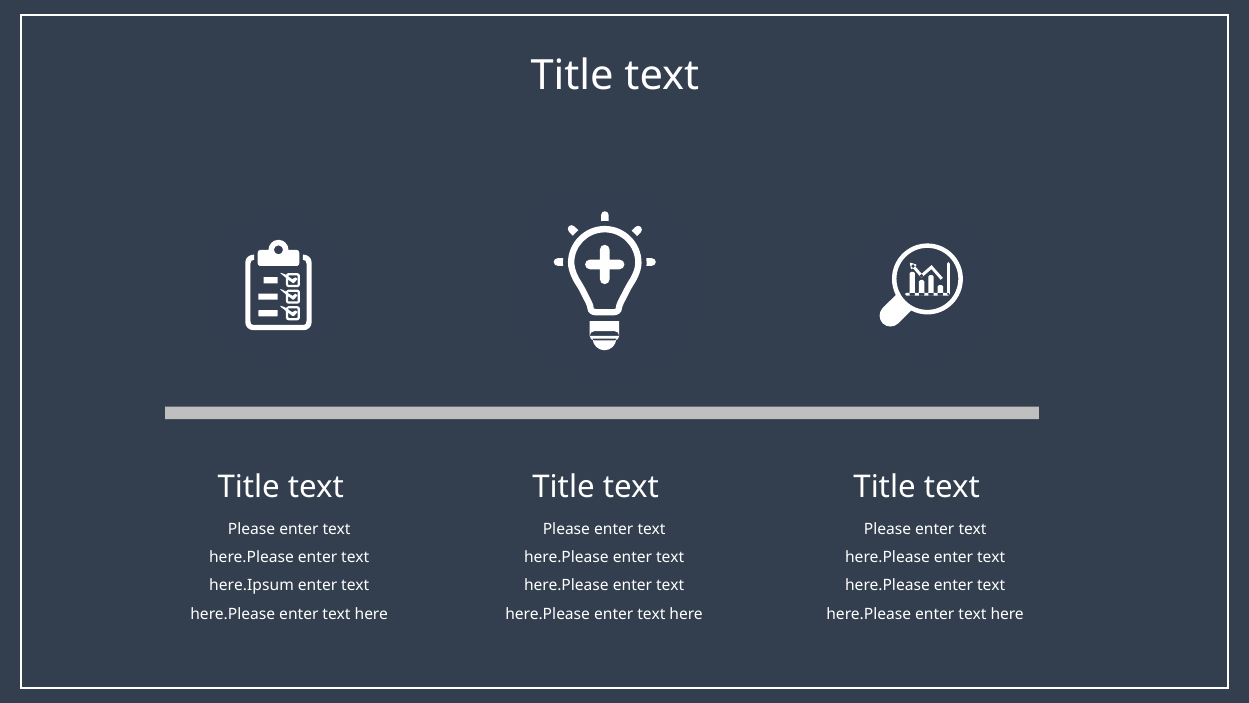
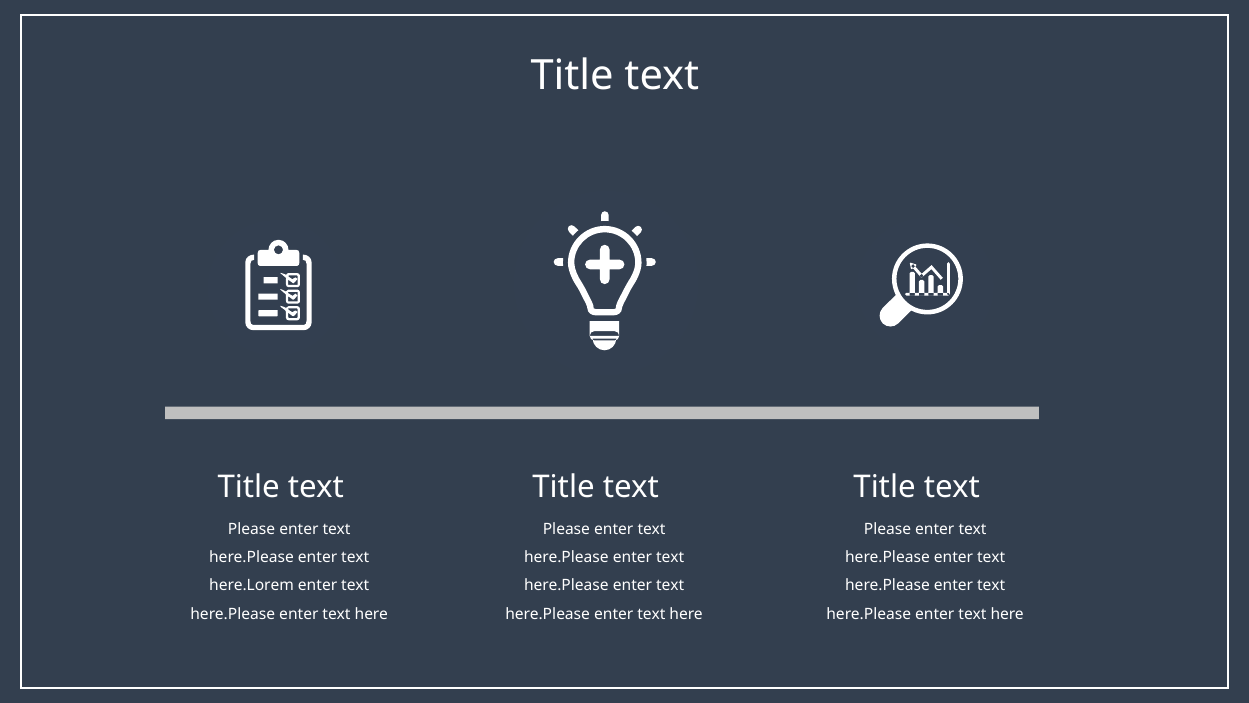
here.Ipsum: here.Ipsum -> here.Lorem (252, 585)
